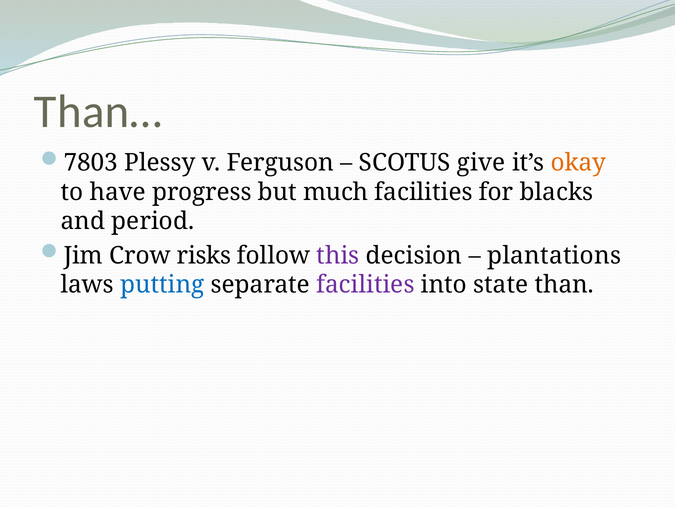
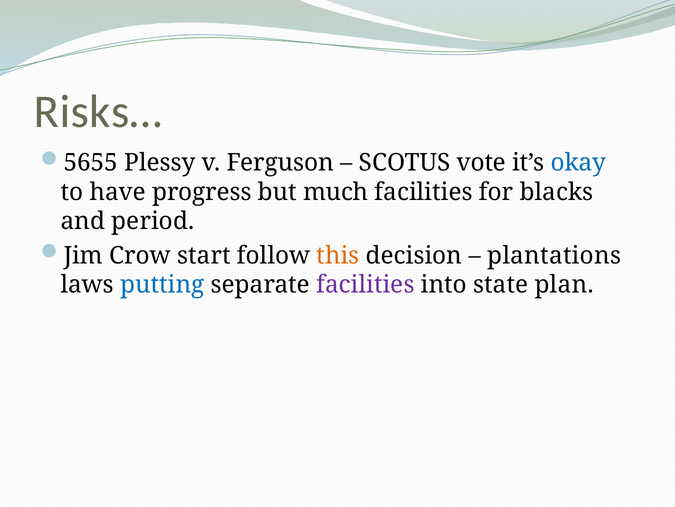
Than…: Than… -> Risks… (98, 111)
7803: 7803 -> 5655 (91, 163)
give: give -> vote (481, 163)
okay colour: orange -> blue (578, 163)
risks: risks -> start (204, 255)
this colour: purple -> orange (338, 255)
than: than -> plan (564, 284)
